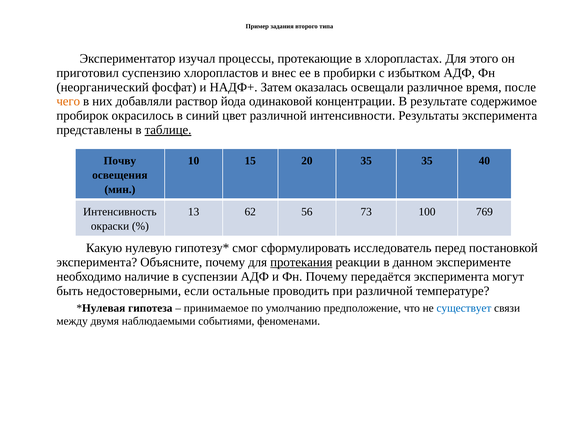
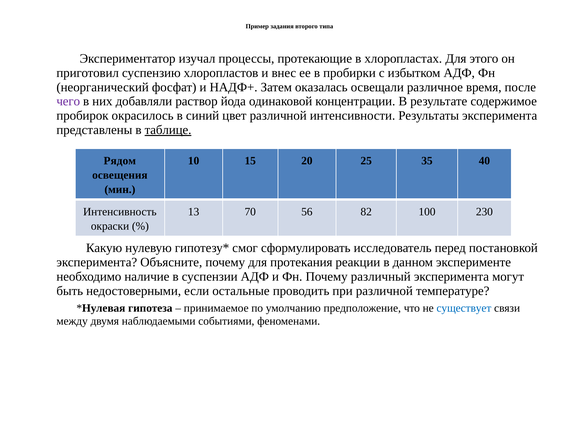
чего colour: orange -> purple (68, 101)
Почву: Почву -> Рядом (120, 161)
20 35: 35 -> 25 (366, 161)
62: 62 -> 70 (250, 212)
73: 73 -> 82 (366, 212)
769: 769 -> 230 (484, 212)
протекания underline: present -> none (301, 262)
передаётся: передаётся -> различный (381, 277)
